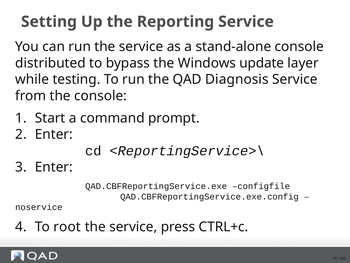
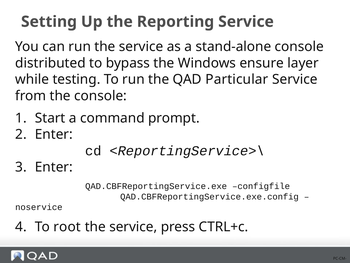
update: update -> ensure (262, 63)
Diagnosis: Diagnosis -> Particular (237, 79)
